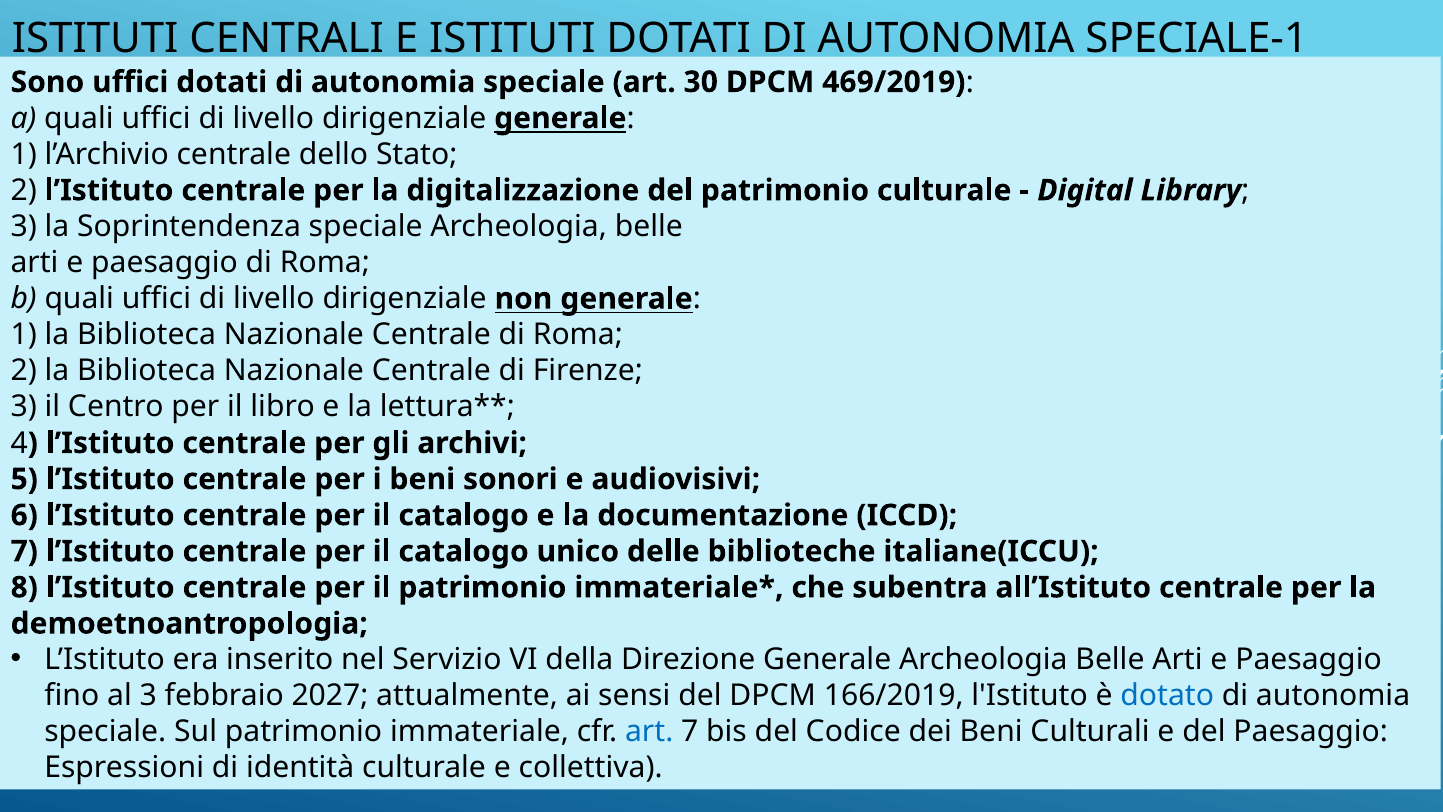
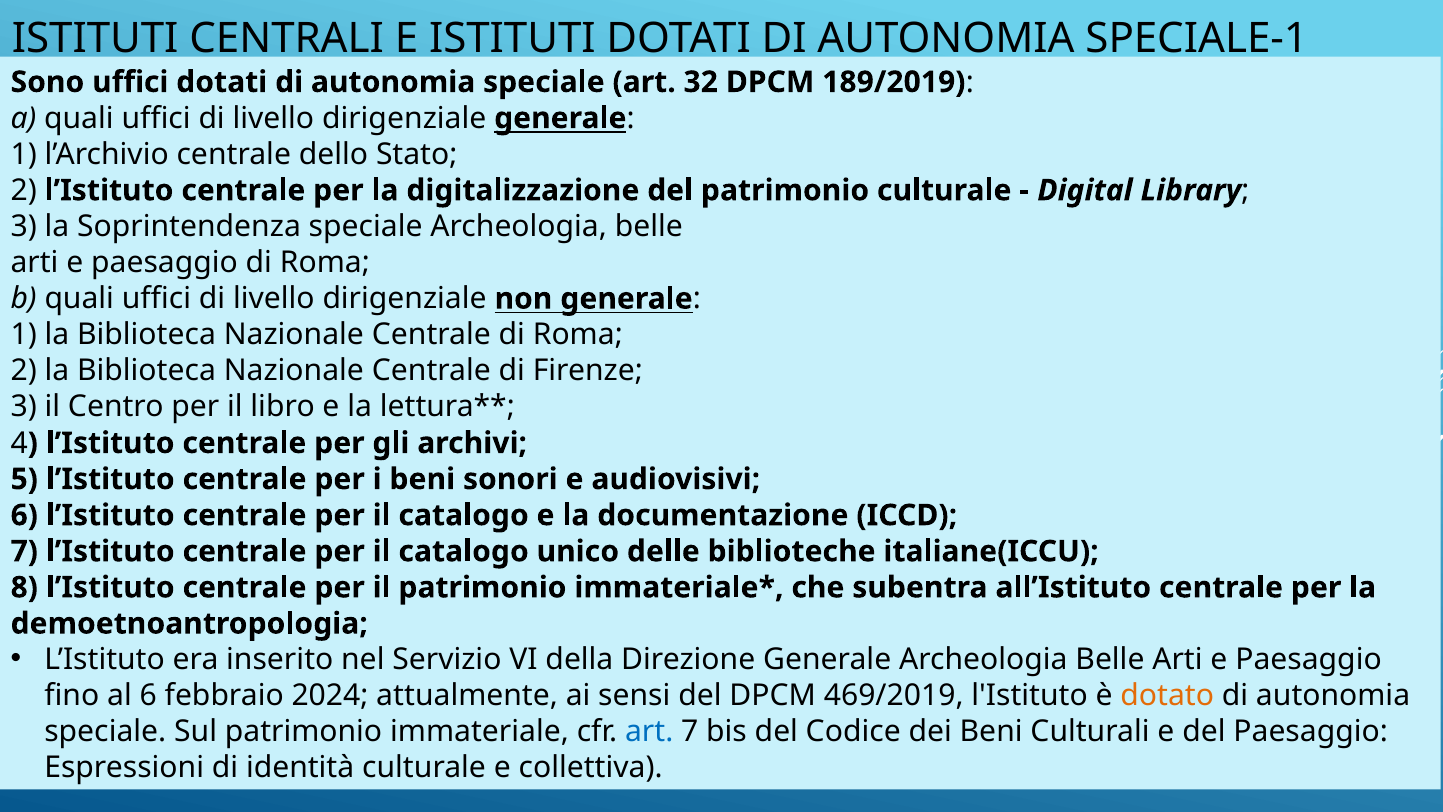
30: 30 -> 32 (701, 82)
469/2019: 469/2019 -> 189/2019 (894, 82)
al 3: 3 -> 6 (148, 696)
2027: 2027 -> 2024 (330, 696)
166/2019: 166/2019 -> 469/2019 (894, 696)
dotato colour: blue -> orange (1167, 696)
